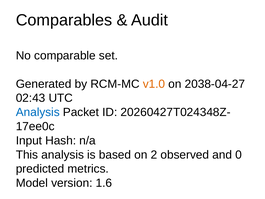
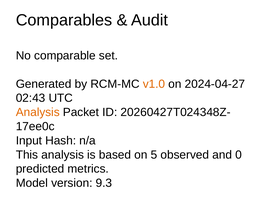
2038-04-27: 2038-04-27 -> 2024-04-27 (215, 84)
Analysis colour: blue -> orange (38, 112)
2: 2 -> 5 (154, 155)
1.6: 1.6 -> 9.3 (104, 183)
